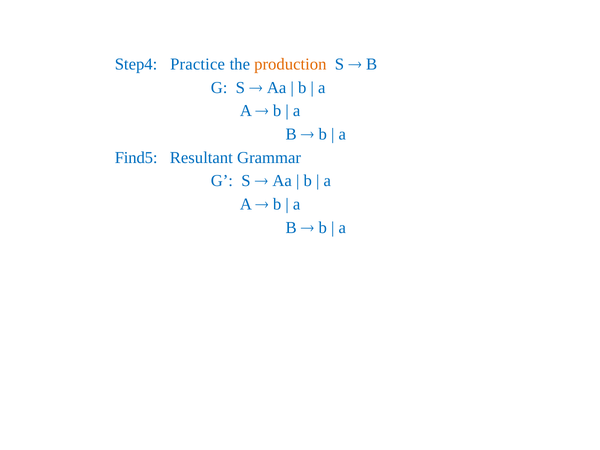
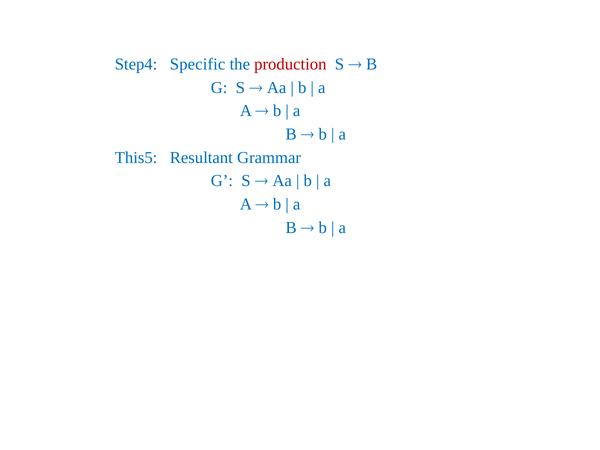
Practice: Practice -> Specific (198, 64)
production colour: orange -> red (290, 64)
Find5: Find5 -> This5 (136, 158)
